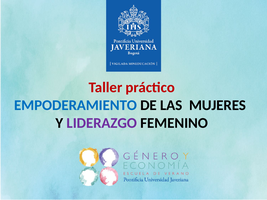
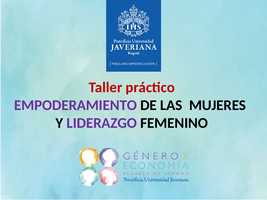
EMPODERAMIENTO colour: blue -> purple (76, 105)
